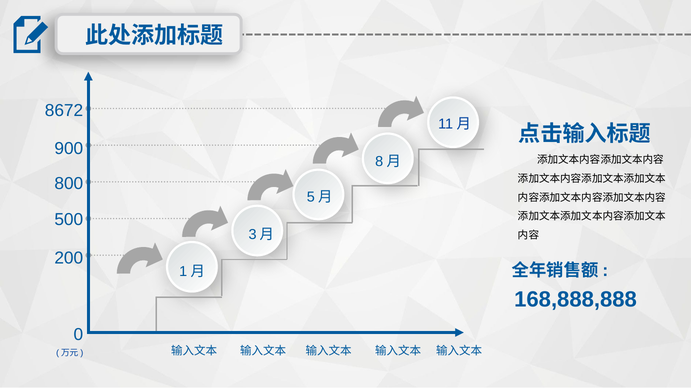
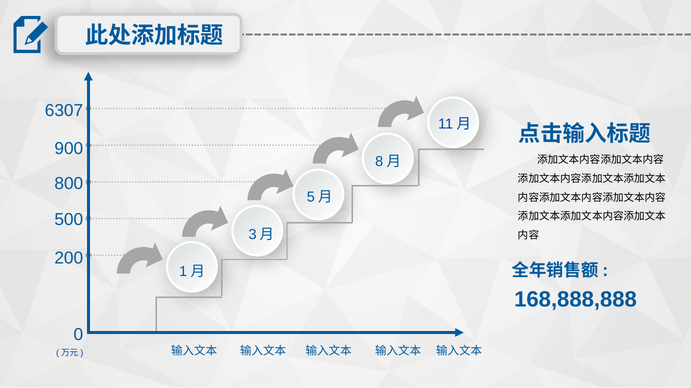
8672: 8672 -> 6307 (64, 111)
